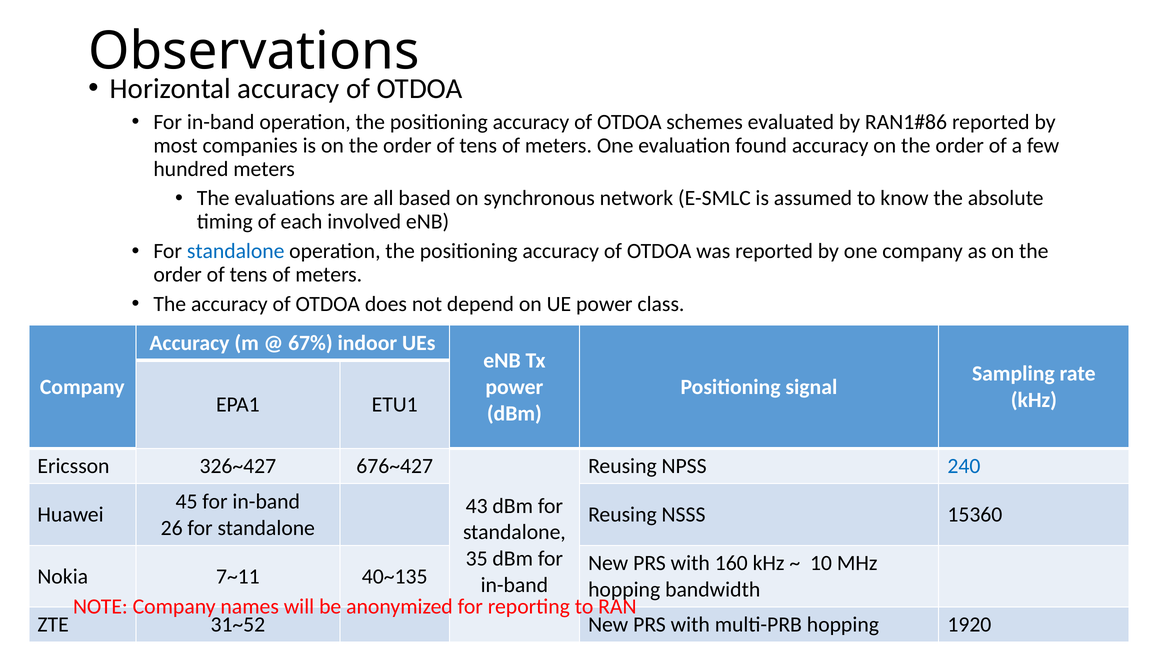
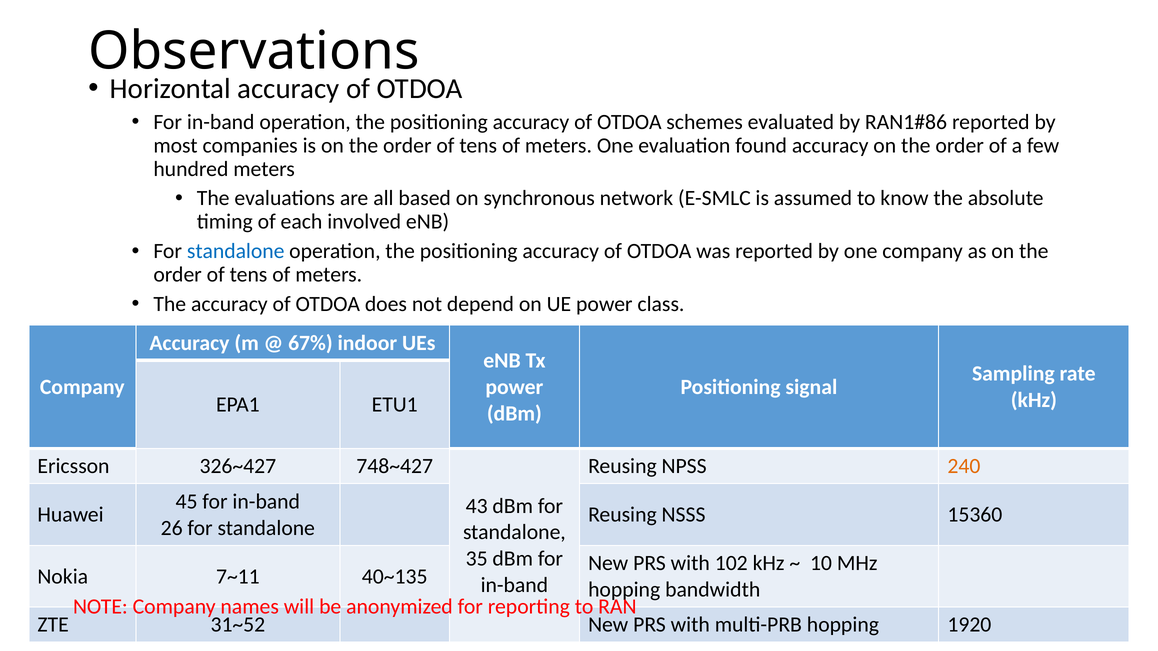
676~427: 676~427 -> 748~427 (395, 467)
240 colour: blue -> orange (964, 467)
160: 160 -> 102 (731, 563)
